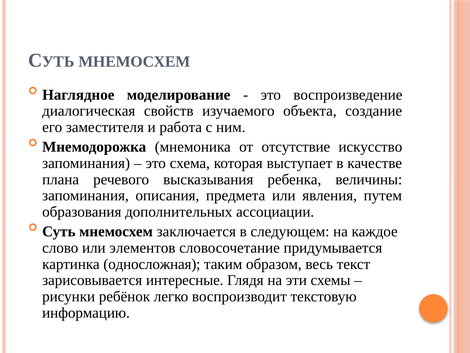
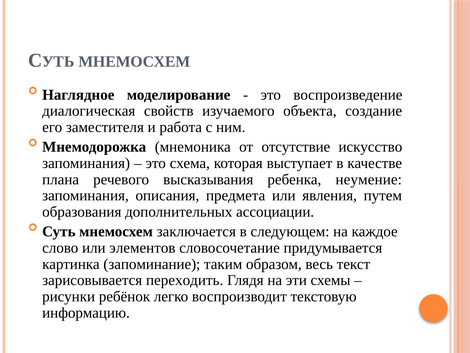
величины: величины -> неумение (369, 179)
односложная: односложная -> запоминание (152, 264)
интересные: интересные -> переходить (185, 280)
